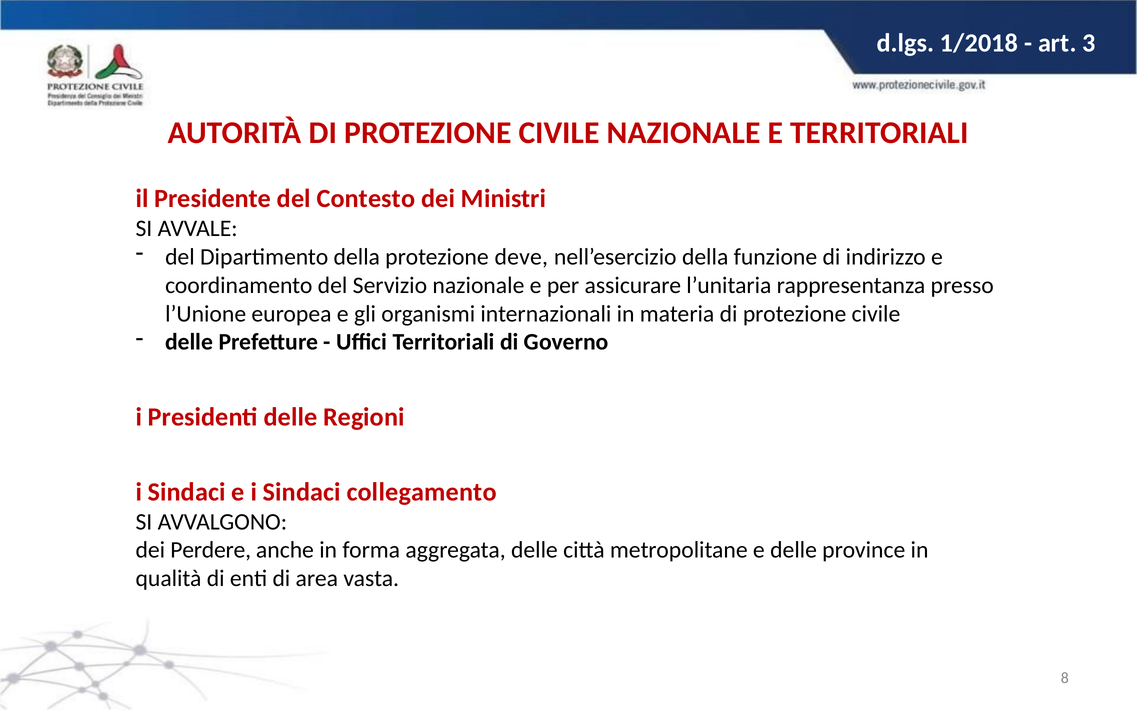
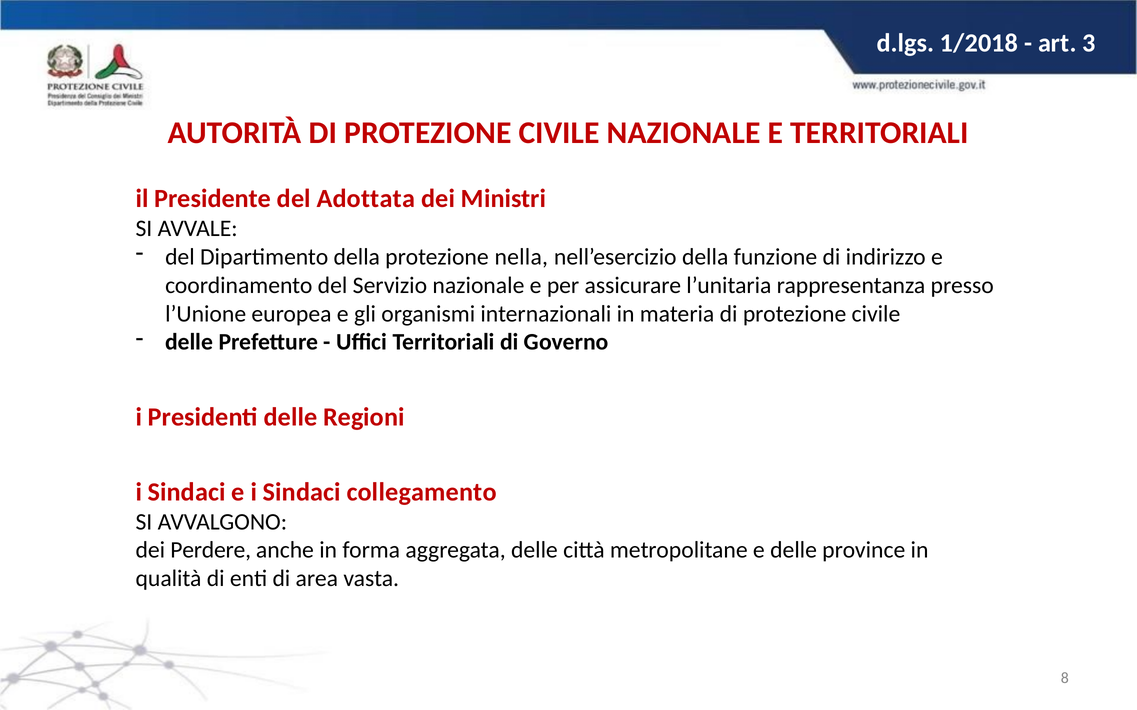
Contesto: Contesto -> Adottata (366, 199)
deve: deve -> nella (521, 257)
